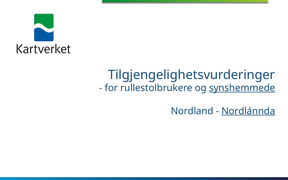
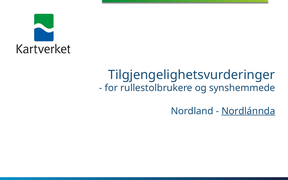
synshemmede underline: present -> none (242, 88)
